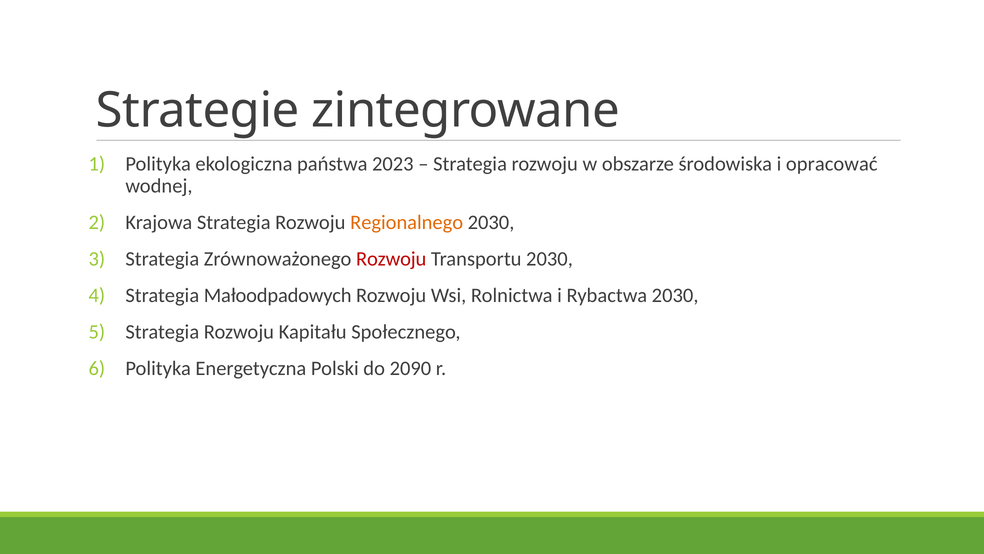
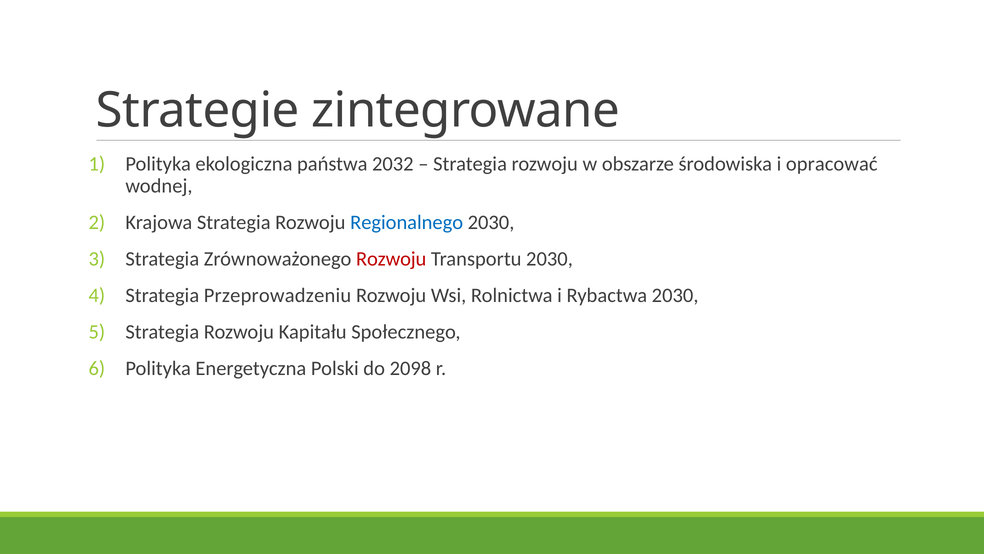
2023: 2023 -> 2032 (393, 164)
Regionalnego colour: orange -> blue (407, 222)
Małoodpadowych: Małoodpadowych -> Przeprowadzeniu (277, 295)
2090: 2090 -> 2098 (410, 368)
